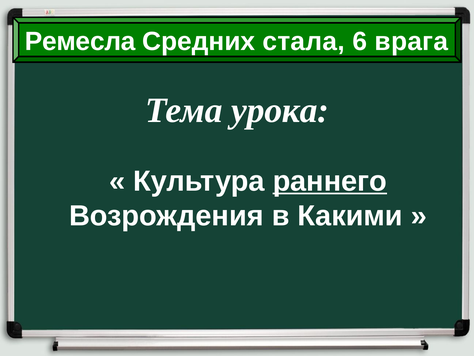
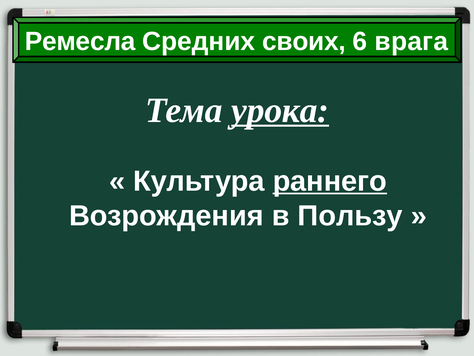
стала: стала -> своих (304, 41)
урока underline: none -> present (280, 110)
Какими: Какими -> Пользу (350, 216)
